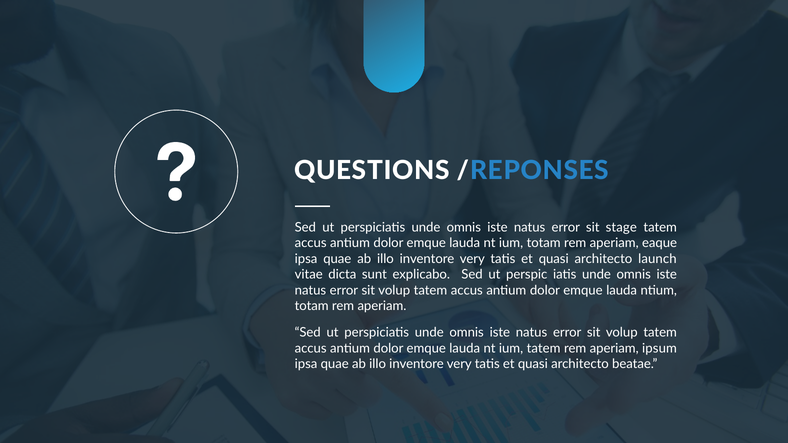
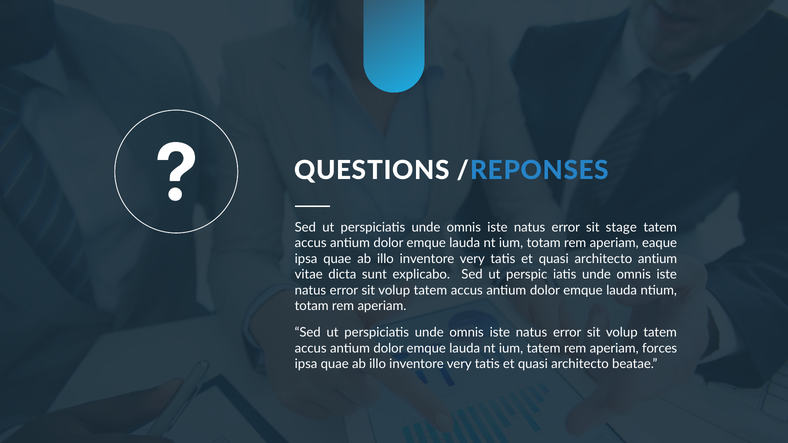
architecto launch: launch -> antium (658, 259)
ipsum: ipsum -> forces (660, 348)
